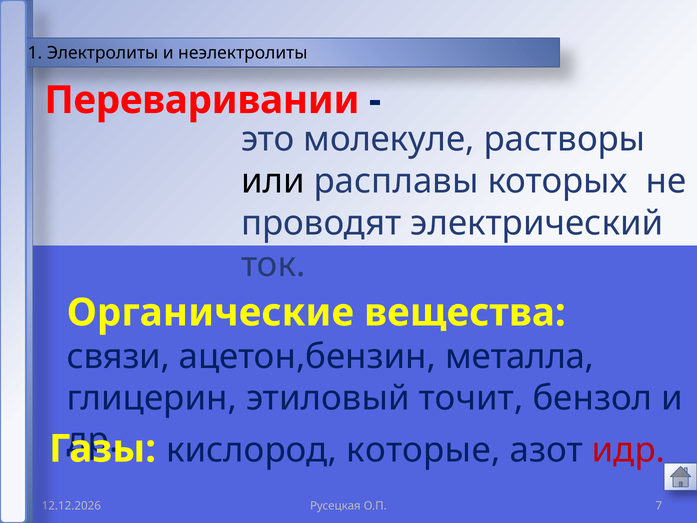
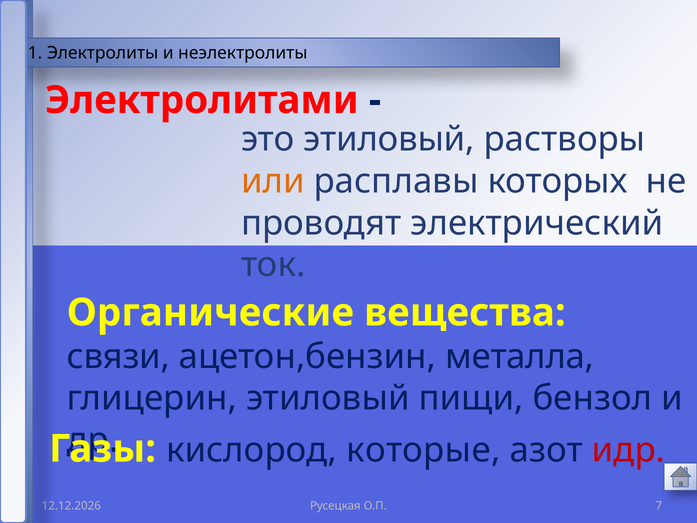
Переваривании: Переваривании -> Электролитами (202, 100)
это молекуле: молекуле -> этиловый (389, 139)
или colour: black -> orange (273, 181)
точит: точит -> пищи (471, 398)
